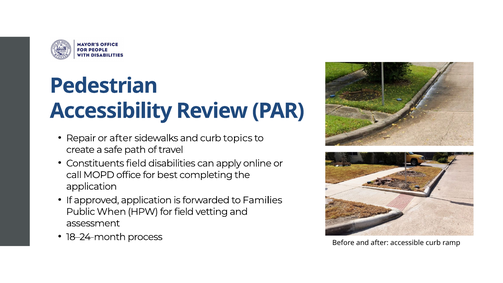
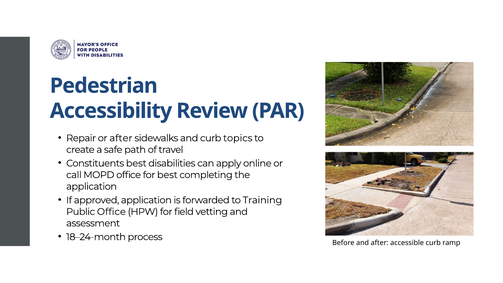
Constituents field: field -> best (136, 163)
Families: Families -> Training (262, 200)
Public When: When -> Office (111, 212)
